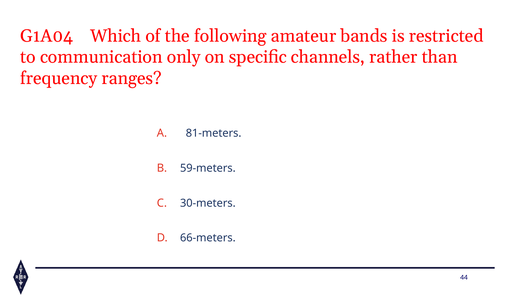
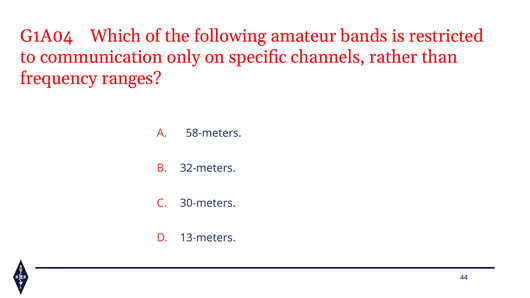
81-meters: 81-meters -> 58-meters (214, 133)
59-meters: 59-meters -> 32-meters (208, 168)
66-meters: 66-meters -> 13-meters (208, 238)
